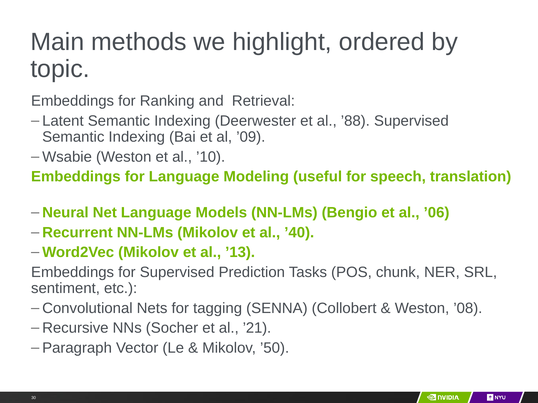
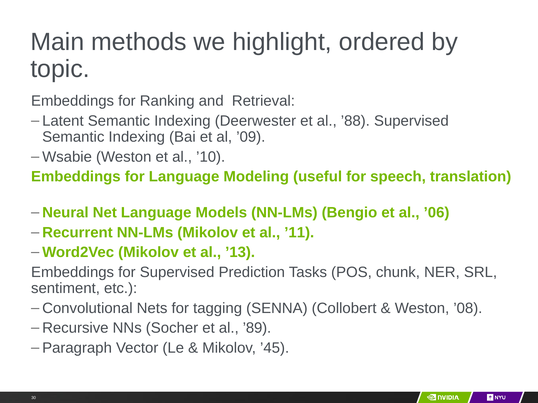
’40: ’40 -> ’11 (299, 233)
’21: ’21 -> ’89 (257, 328)
’50: ’50 -> ’45 (275, 348)
